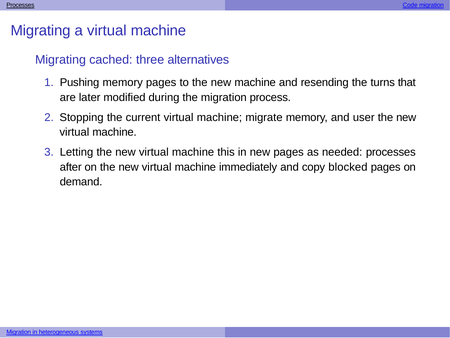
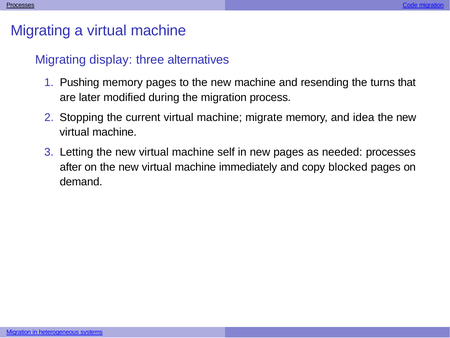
cached: cached -> display (111, 60)
user: user -> idea (364, 117)
this: this -> self (226, 152)
